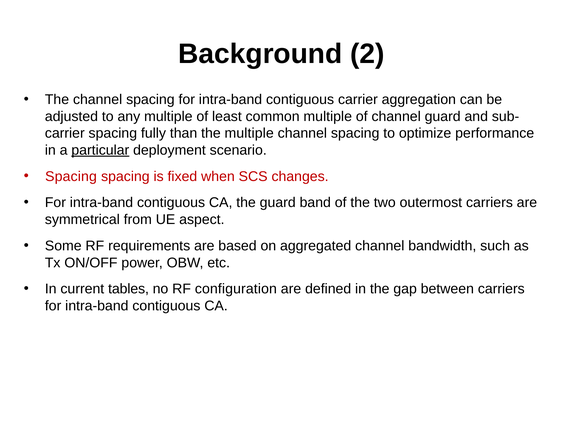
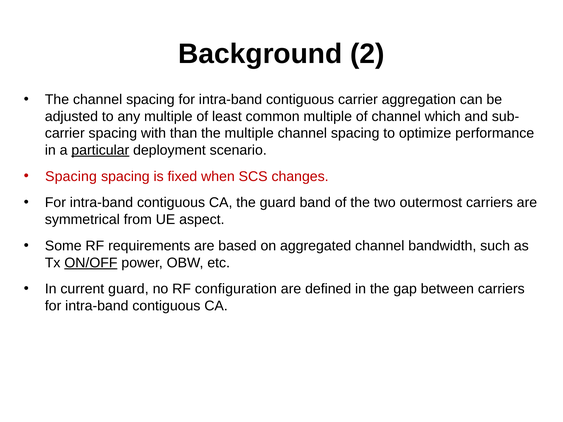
channel guard: guard -> which (443, 116)
fully: fully -> with (153, 133)
ON/OFF underline: none -> present (91, 263)
current tables: tables -> guard (128, 289)
